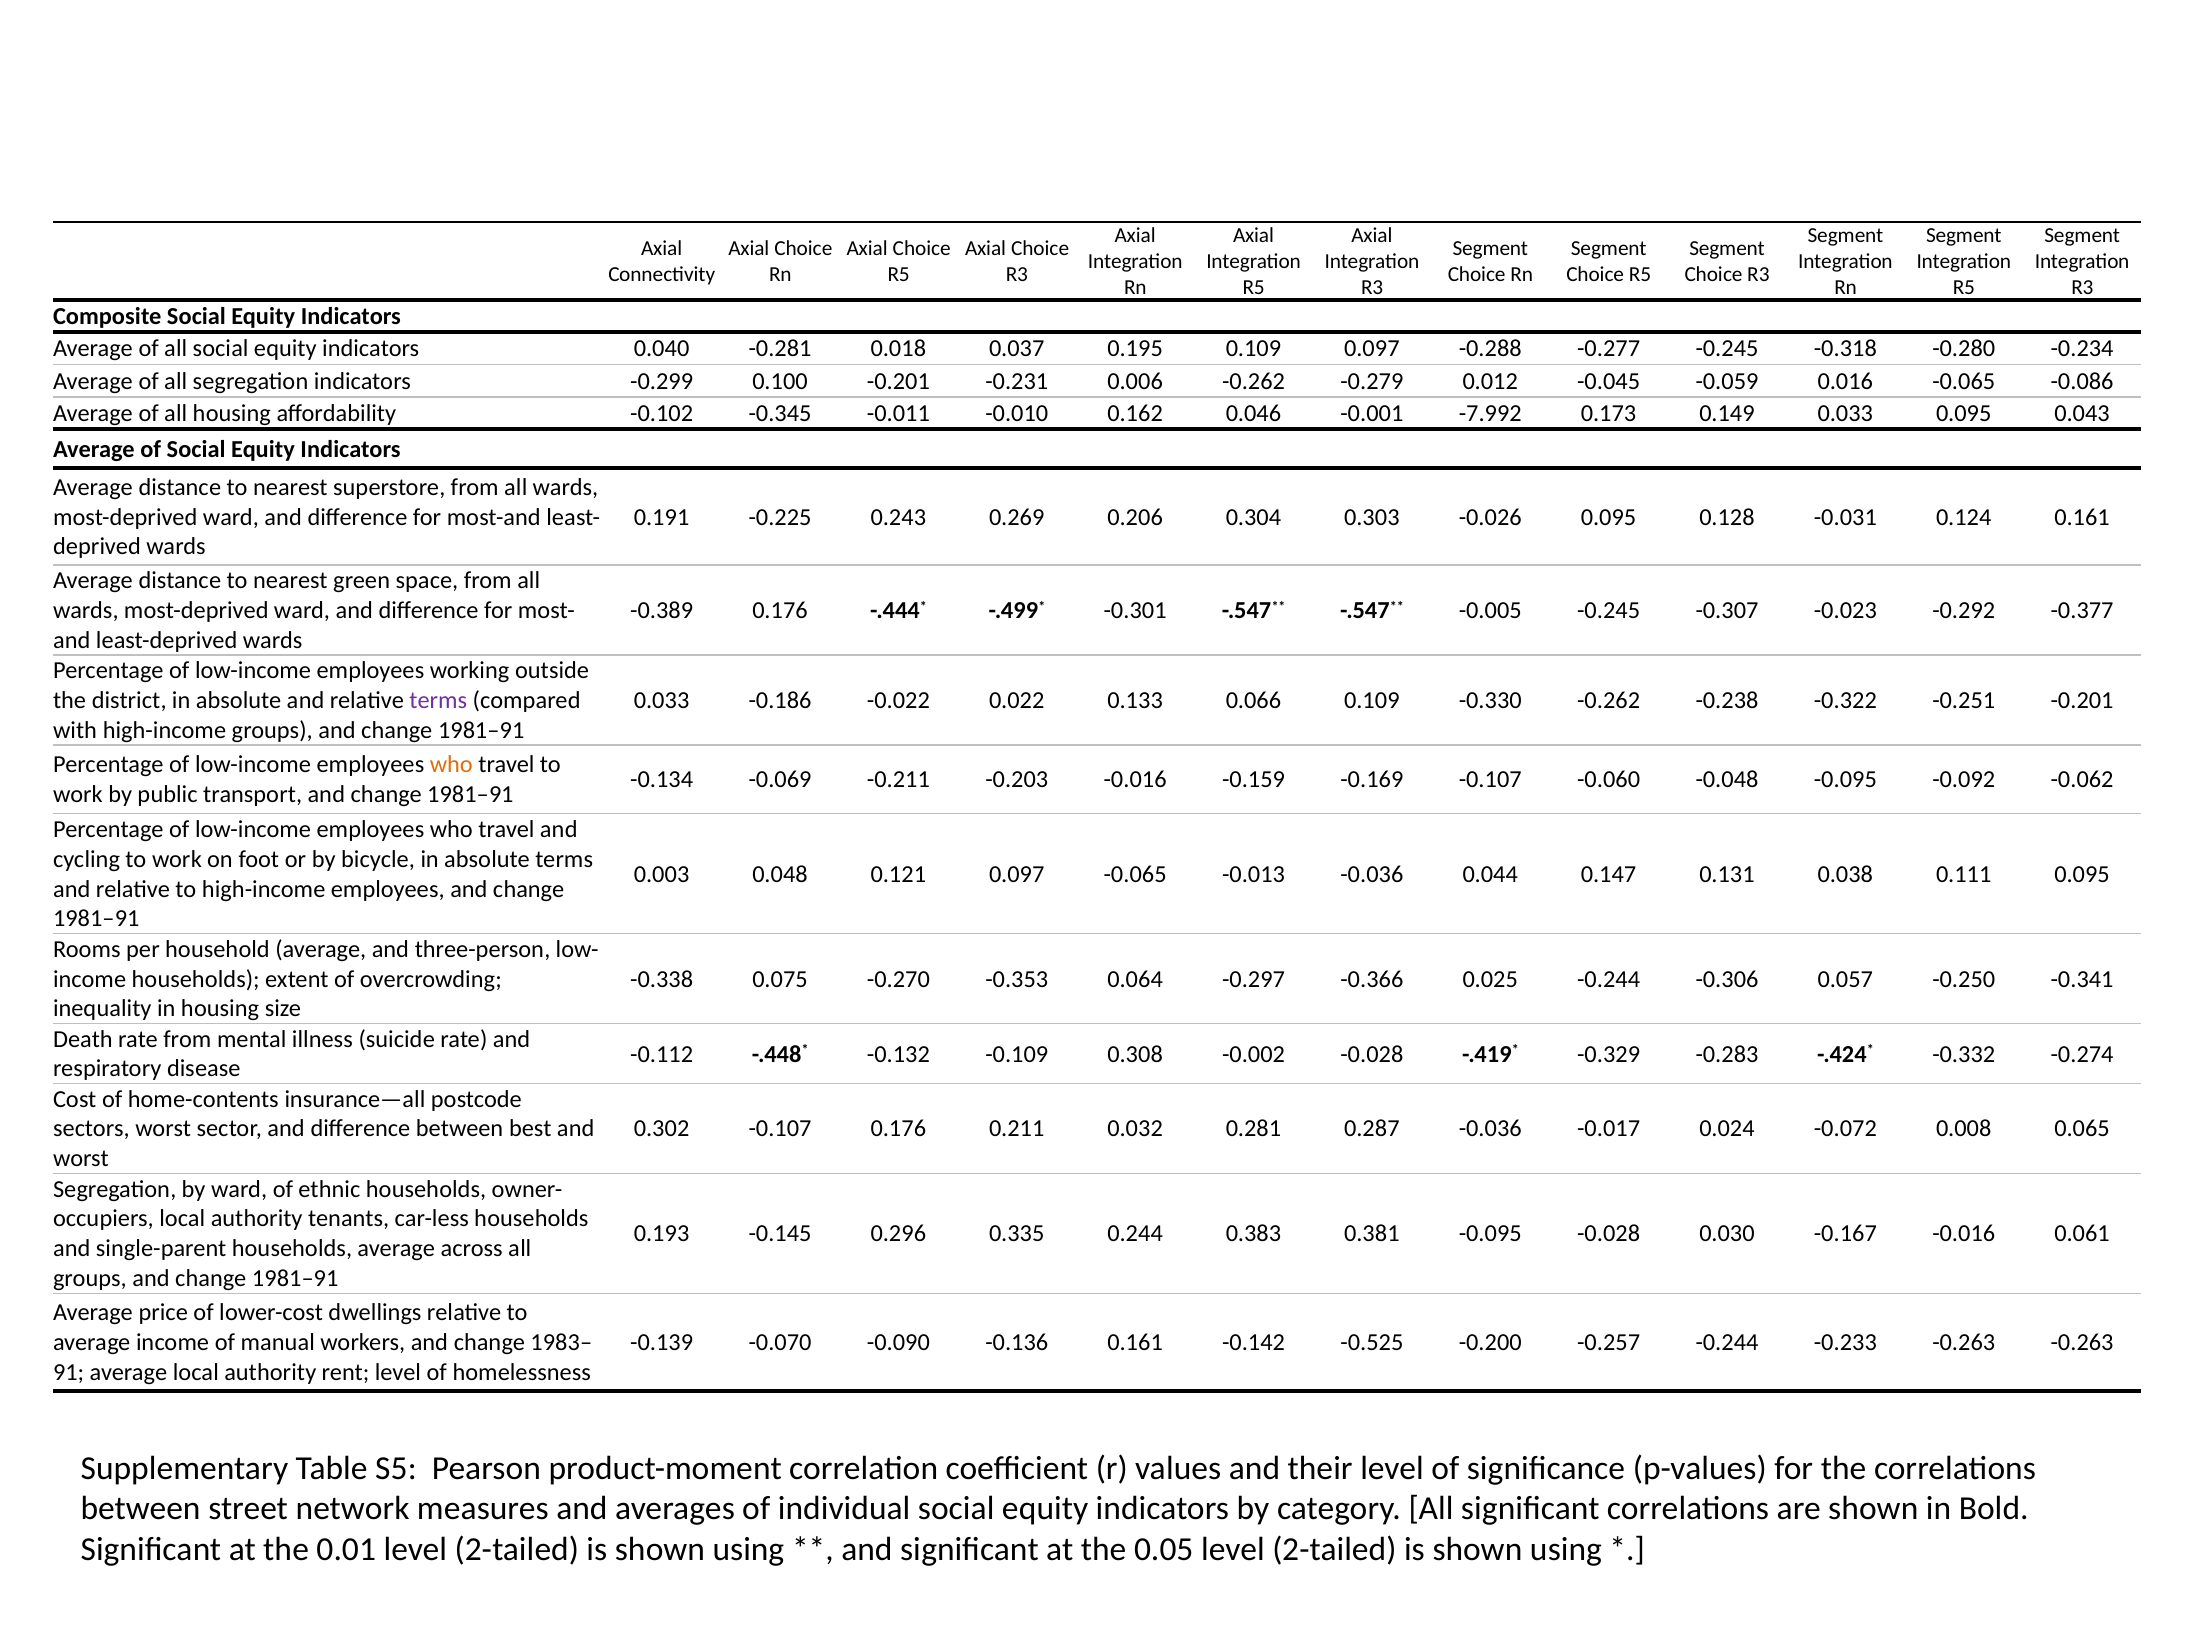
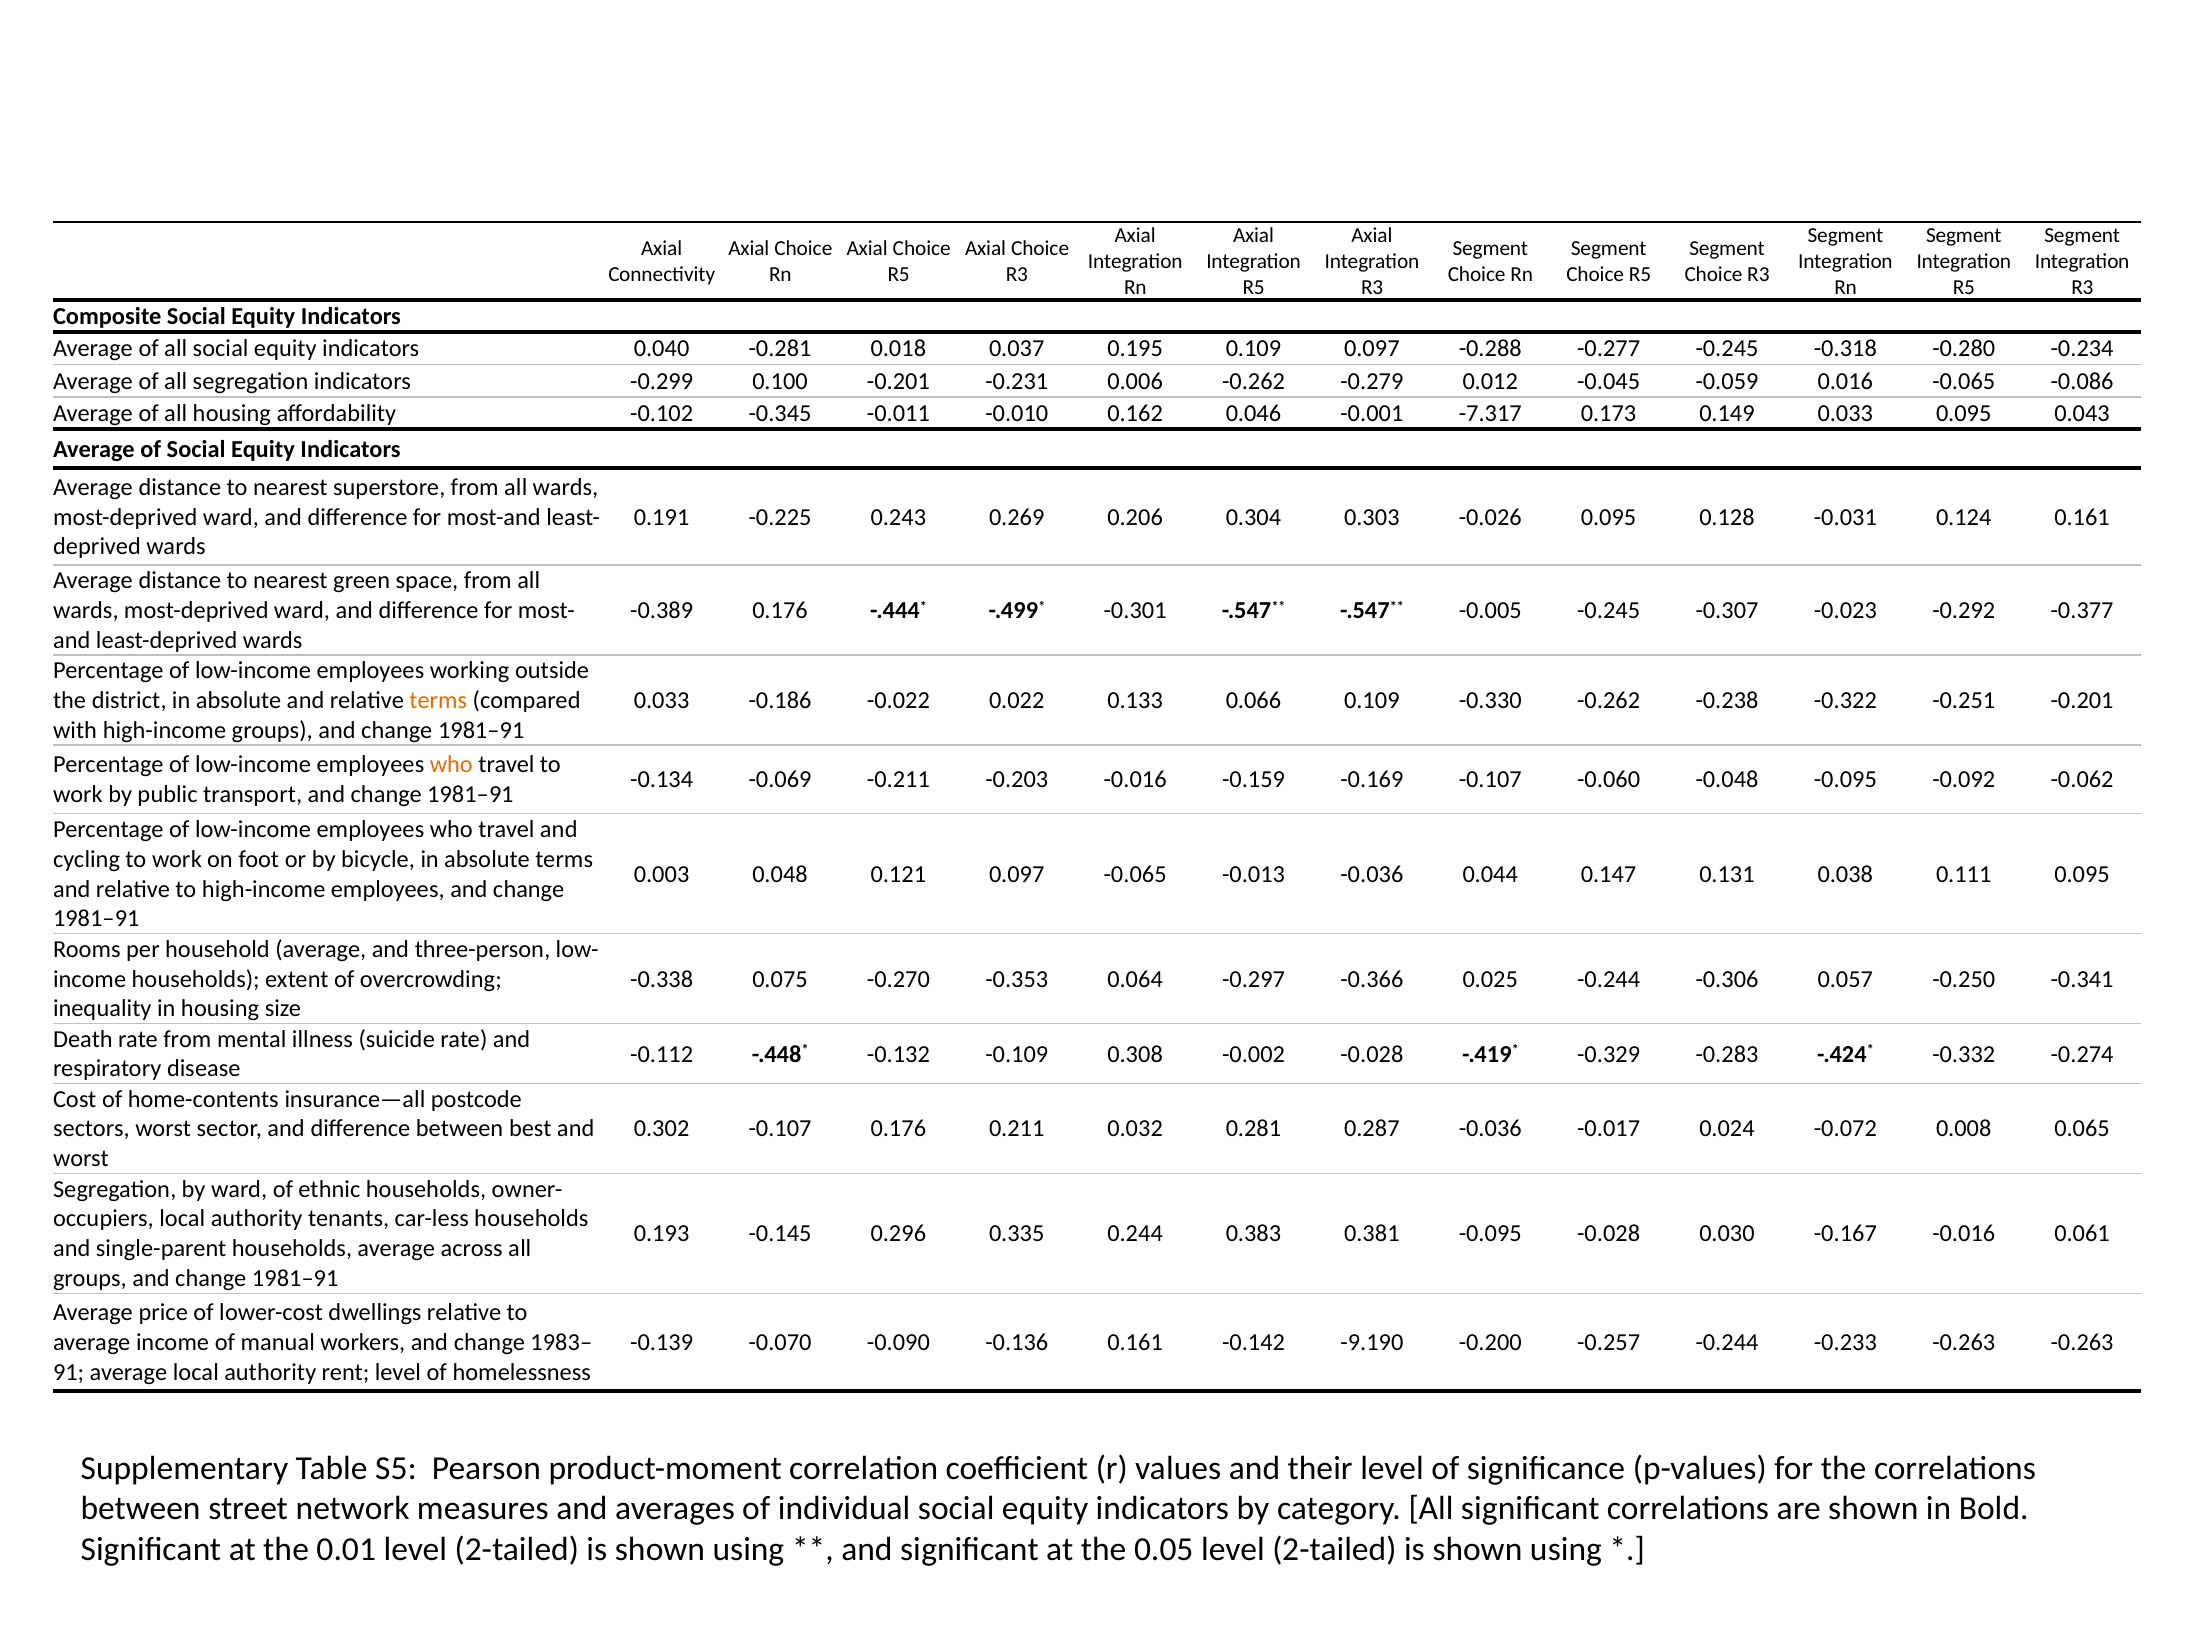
-7.992: -7.992 -> -7.317 (1490, 413)
terms colour: purple -> orange (438, 700)
-0.525: -0.525 -> -9.190 (1372, 1342)
